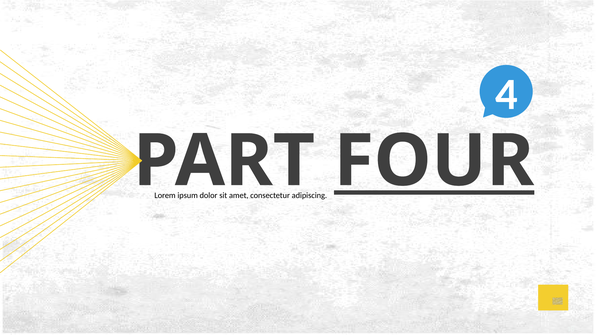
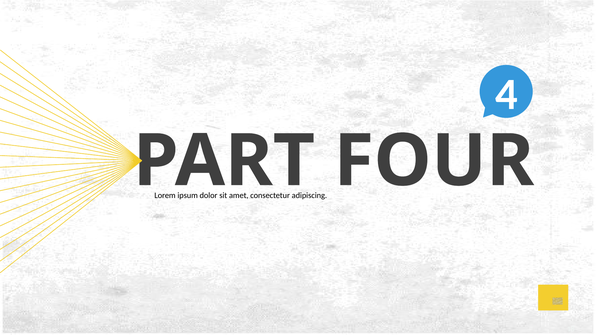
FOUR underline: present -> none (434, 161)
